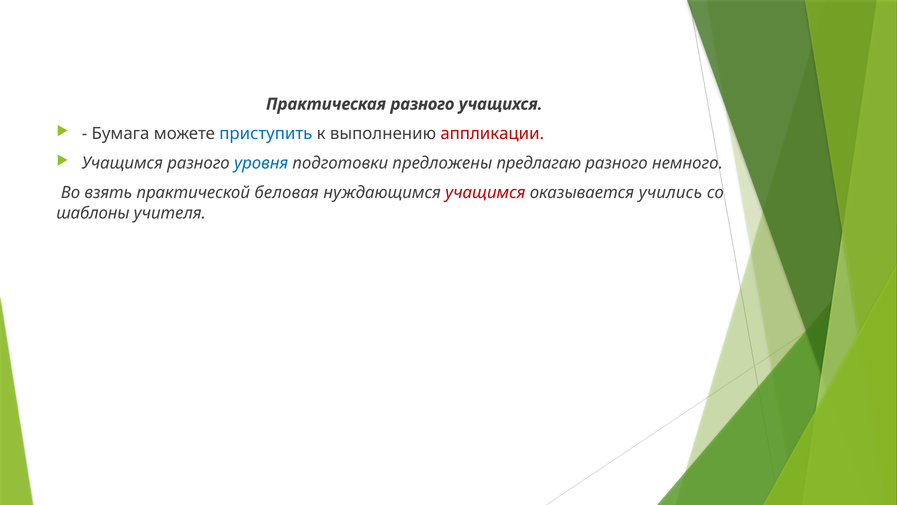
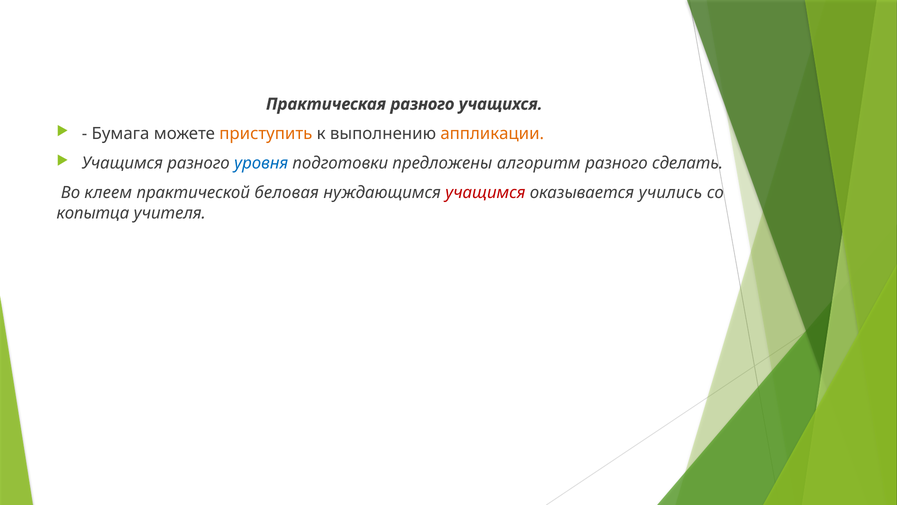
приступить colour: blue -> orange (266, 134)
аппликации colour: red -> orange (492, 134)
предлагаю: предлагаю -> алгоритм (539, 163)
немного: немного -> сделать (688, 163)
взять: взять -> клеем (108, 193)
шаблоны: шаблоны -> копытца (93, 213)
